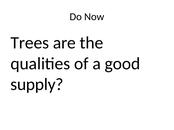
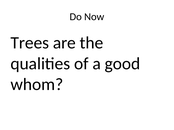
supply: supply -> whom (37, 85)
